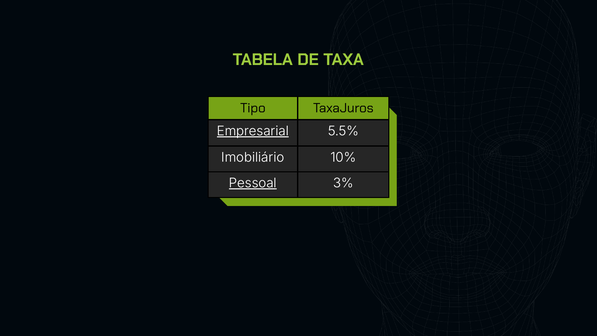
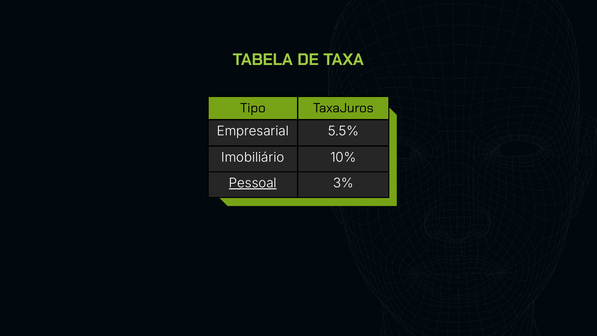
Empresarial underline: present -> none (253, 131)
